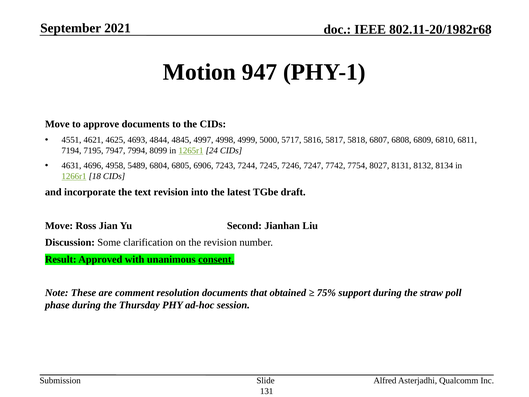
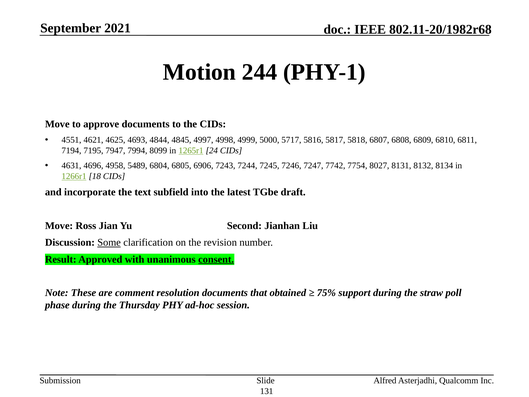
947: 947 -> 244 (260, 72)
text revision: revision -> subfield (171, 192)
Some underline: none -> present (109, 242)
